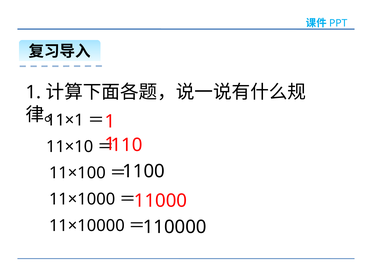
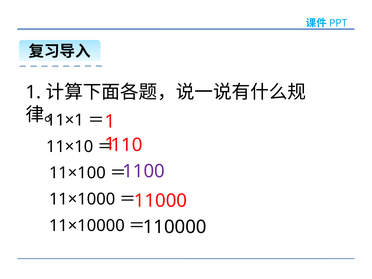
1100 colour: black -> purple (144, 171)
